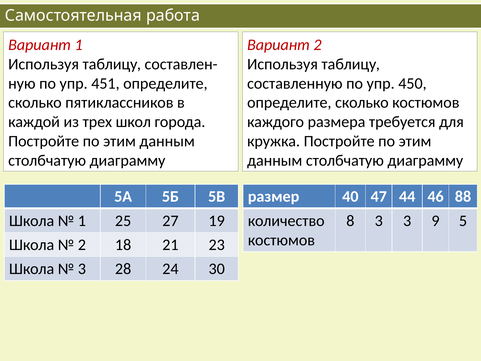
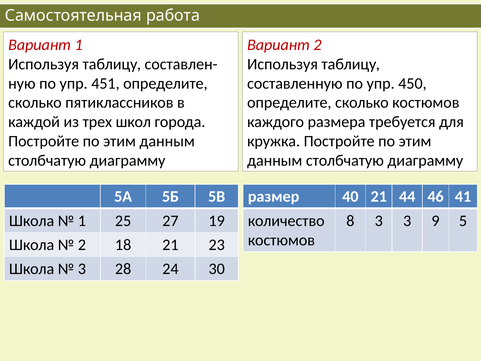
40 47: 47 -> 21 (379, 196)
88: 88 -> 41 (463, 196)
